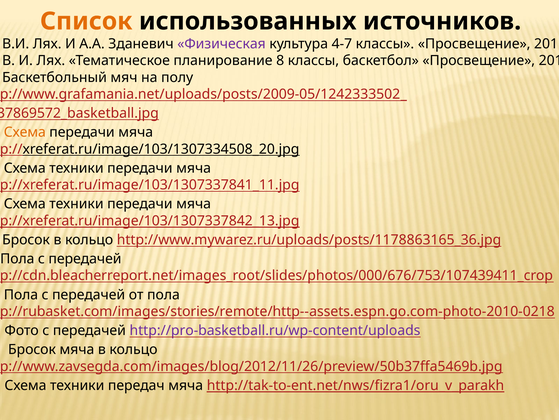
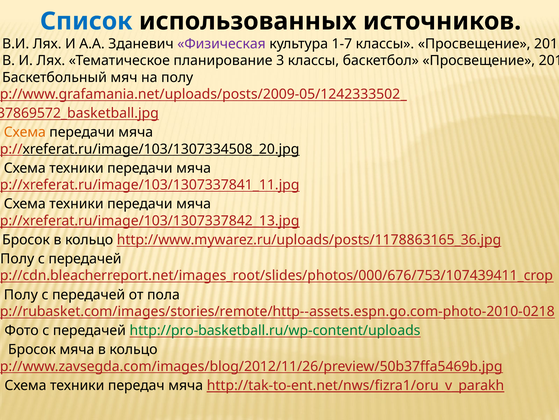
Список colour: orange -> blue (86, 21)
4-7: 4-7 -> 1-7 (342, 44)
планирование 8: 8 -> 3 (280, 61)
Пола: Пола -> Полу (17, 258)
Пола: Пола -> Полу (21, 294)
http://pro-basketball.ru/wp-content/uploads colour: purple -> green (275, 330)
